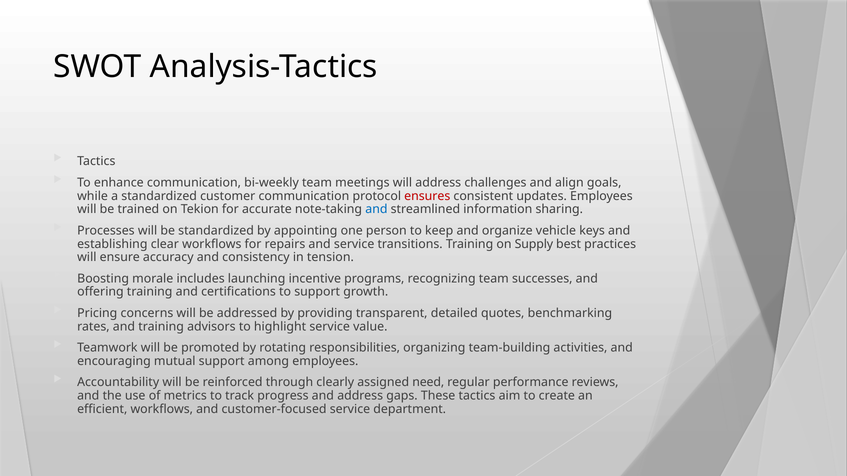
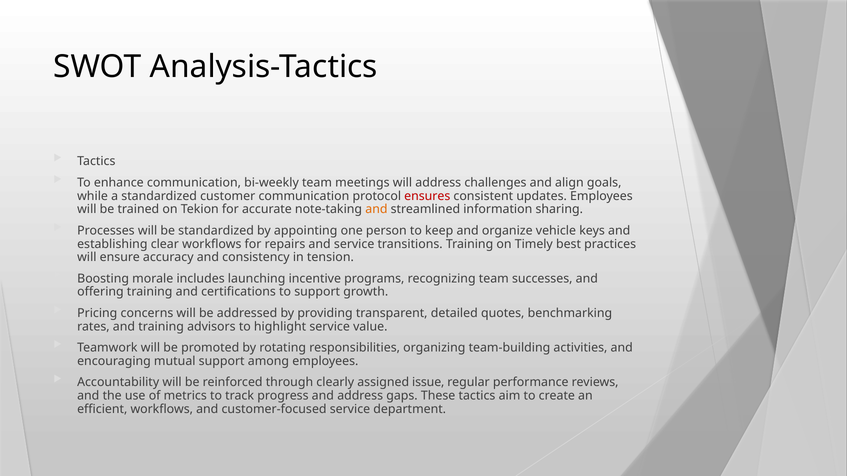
and colour: blue -> orange (376, 210)
Supply: Supply -> Timely (534, 244)
need: need -> issue (428, 383)
